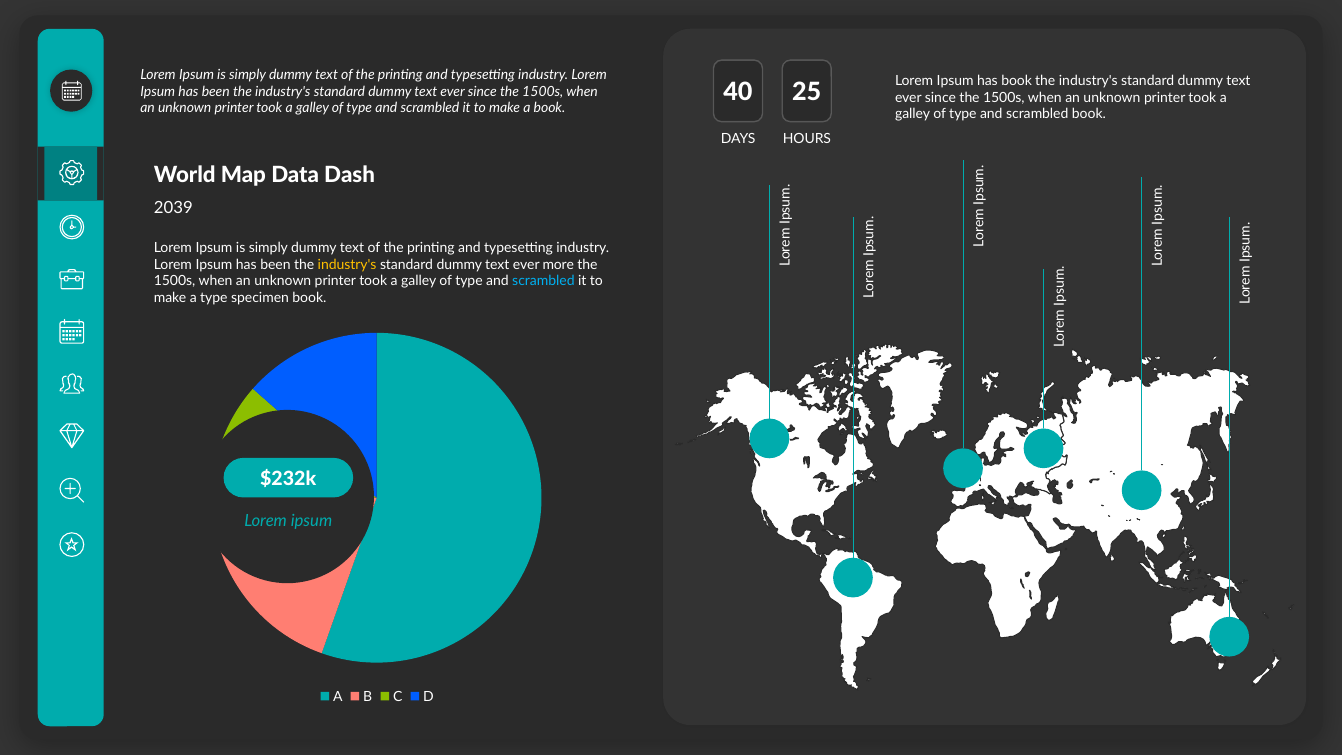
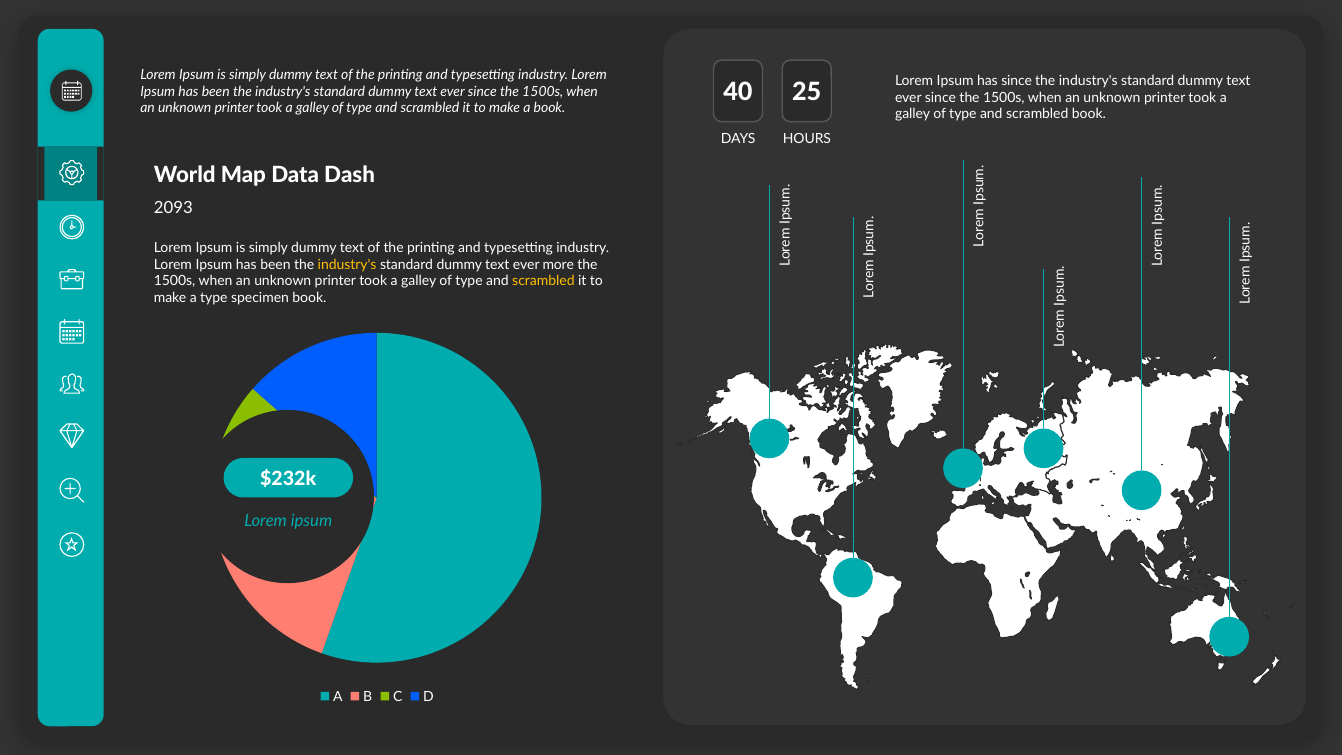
has book: book -> since (1017, 81)
2039: 2039 -> 2093 (173, 208)
scrambled colour: light blue -> yellow (543, 281)
